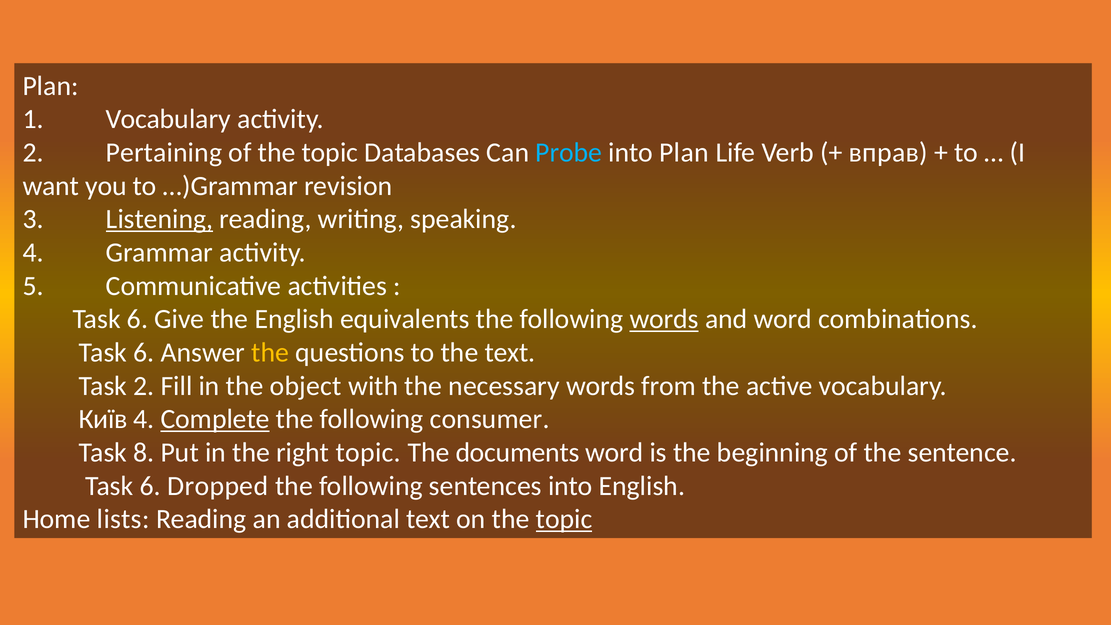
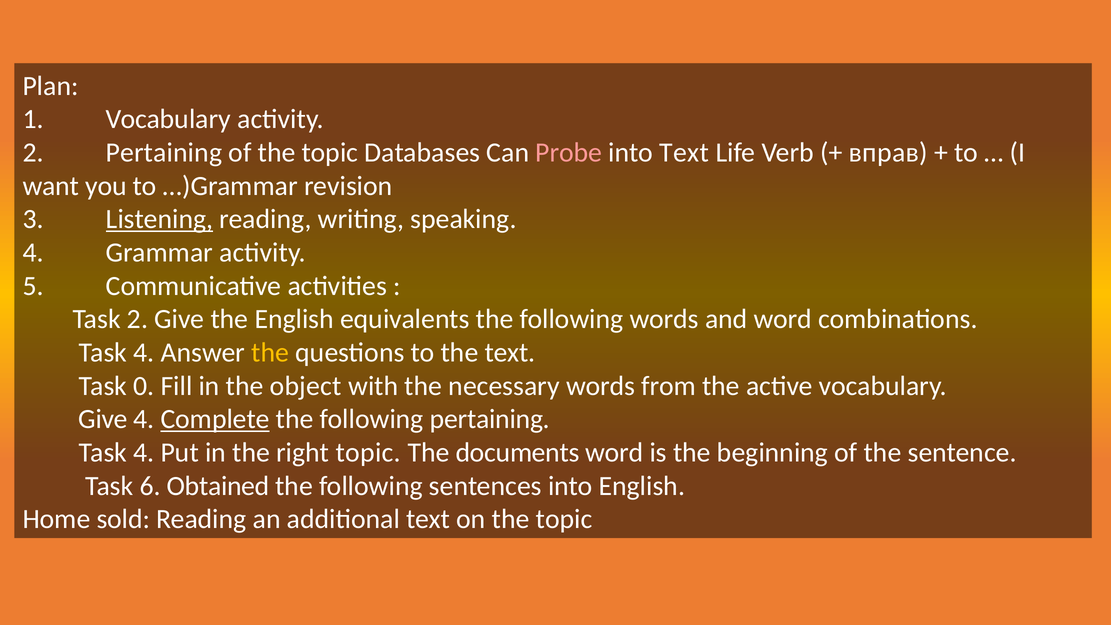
Probe colour: light blue -> pink (569, 153)
into Plan: Plan -> Text (684, 153)
6: 6 -> 2 (138, 319)
words underline: present -> none (664, 319)
6: 6 -> 4 (144, 353)
Task 2: 2 -> 0 (144, 386)
Київ: Київ -> Give (103, 419)
following consumer: consumer -> pertaining (490, 419)
8: 8 -> 4 (144, 453)
Dropped: Dropped -> Obtained (218, 486)
lists: lists -> sold (123, 519)
topic underline: present -> none (564, 519)
